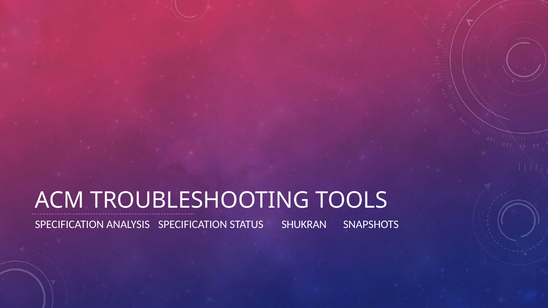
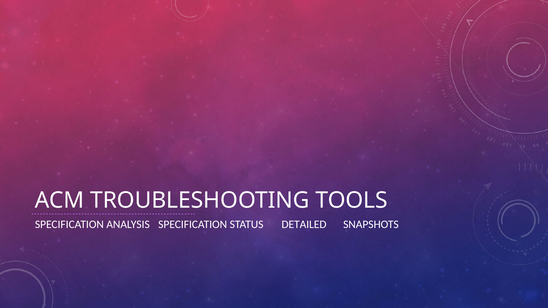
SHUKRAN: SHUKRAN -> DETAILED (304, 224)
